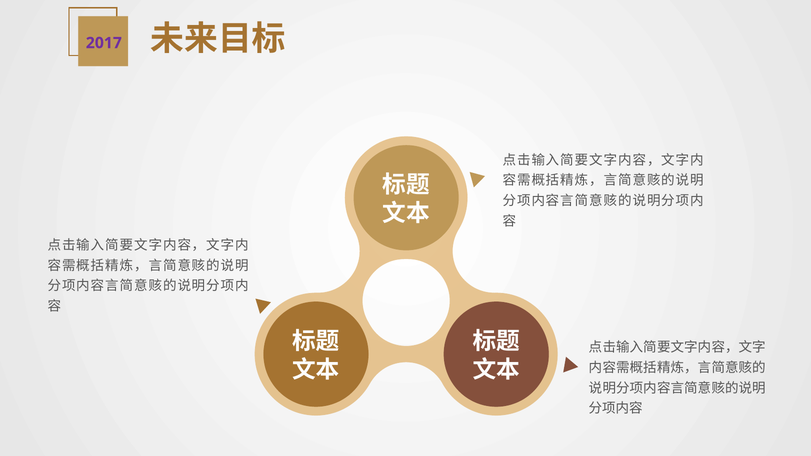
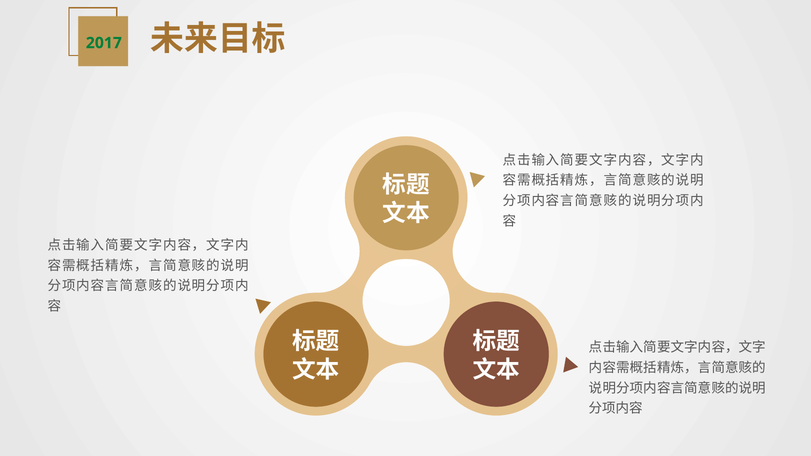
2017 colour: purple -> green (104, 43)
